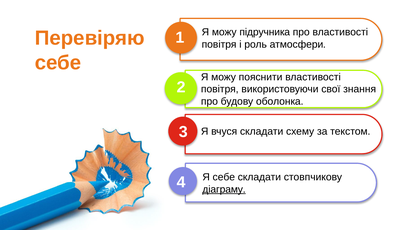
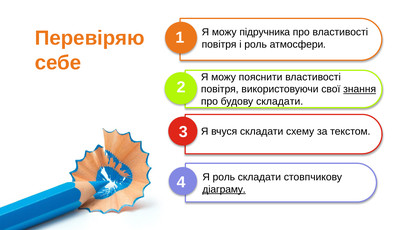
знання underline: none -> present (360, 89)
будову оболонка: оболонка -> складати (280, 102)
Я себе: себе -> роль (224, 178)
